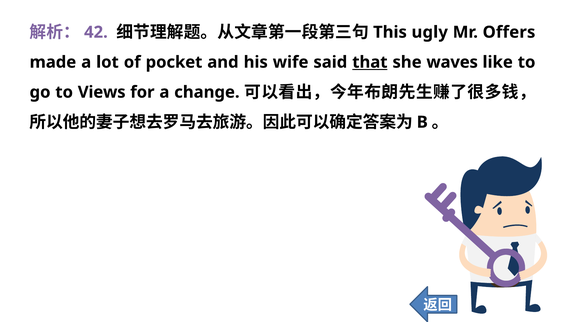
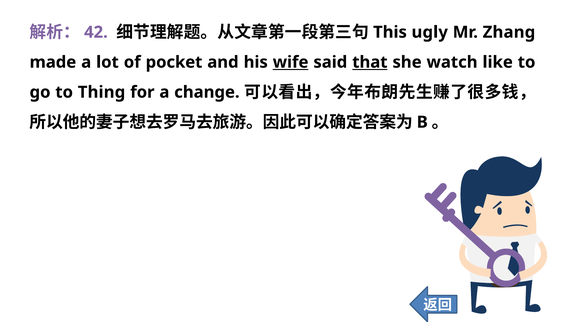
Offers: Offers -> Zhang (509, 32)
wife underline: none -> present (291, 62)
waves: waves -> watch (452, 62)
Views: Views -> Thing (102, 92)
